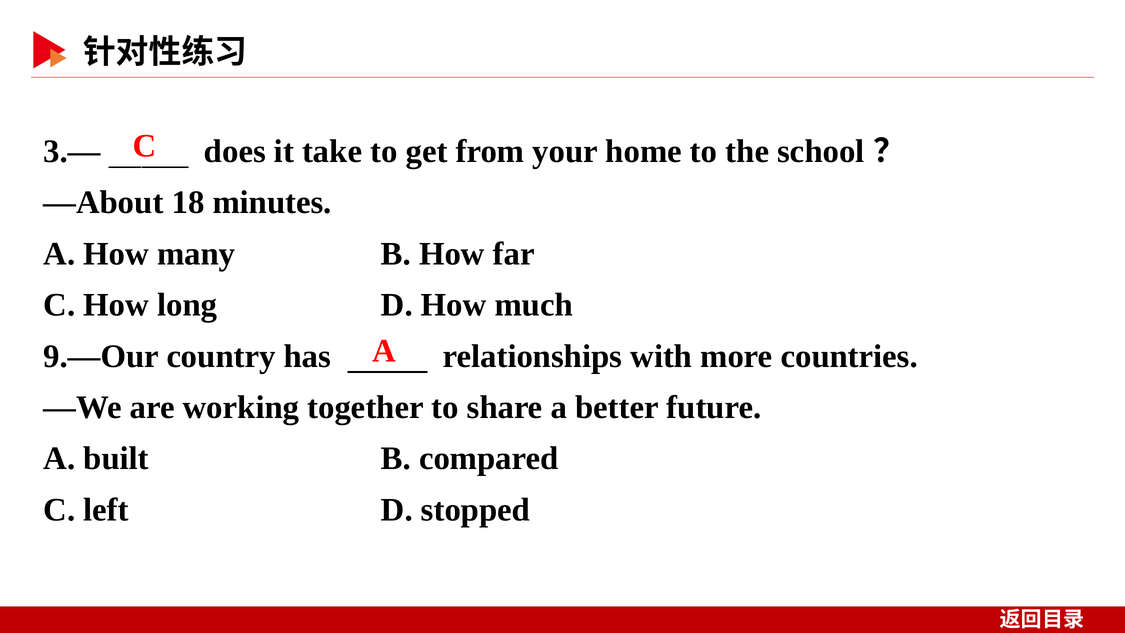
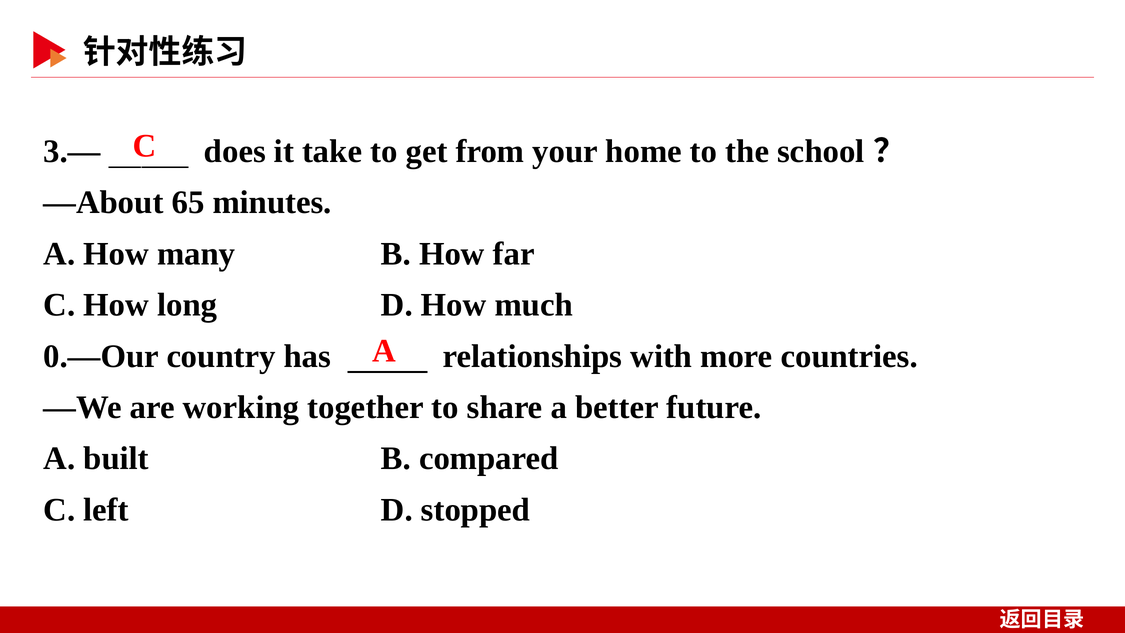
18: 18 -> 65 (188, 203)
9.—Our: 9.—Our -> 0.—Our (101, 356)
